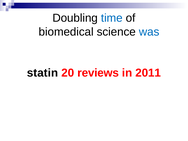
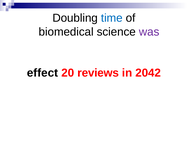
was colour: blue -> purple (149, 32)
statin: statin -> effect (42, 73)
2011: 2011 -> 2042 (148, 73)
